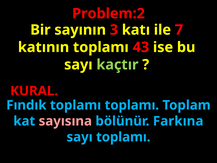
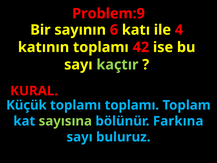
Problem:2: Problem:2 -> Problem:9 (109, 14)
3: 3 -> 6 (114, 30)
7: 7 -> 4 (179, 30)
43: 43 -> 42 (141, 47)
Fındık: Fındık -> Küçük (26, 105)
sayısına colour: pink -> light green (65, 121)
sayı toplamı: toplamı -> buluruz (123, 137)
